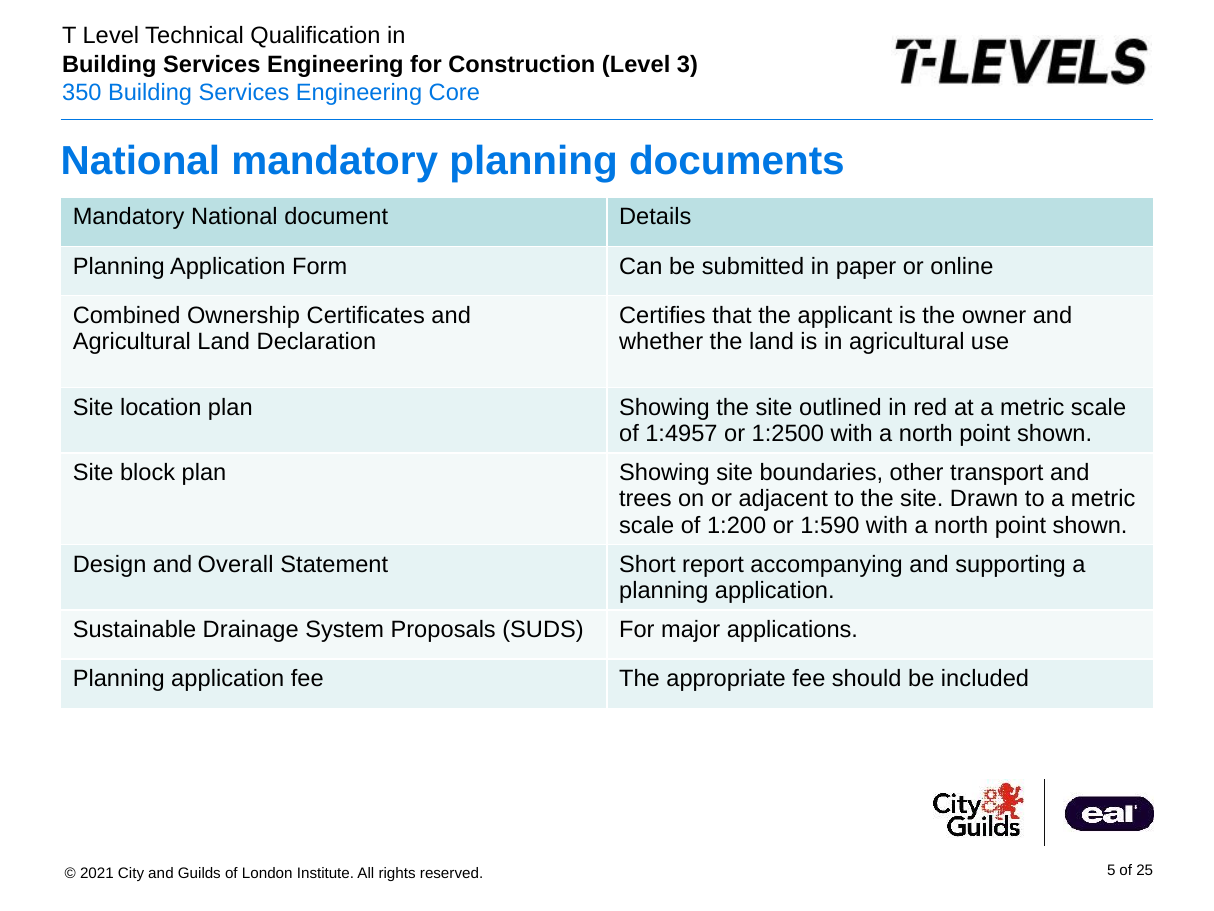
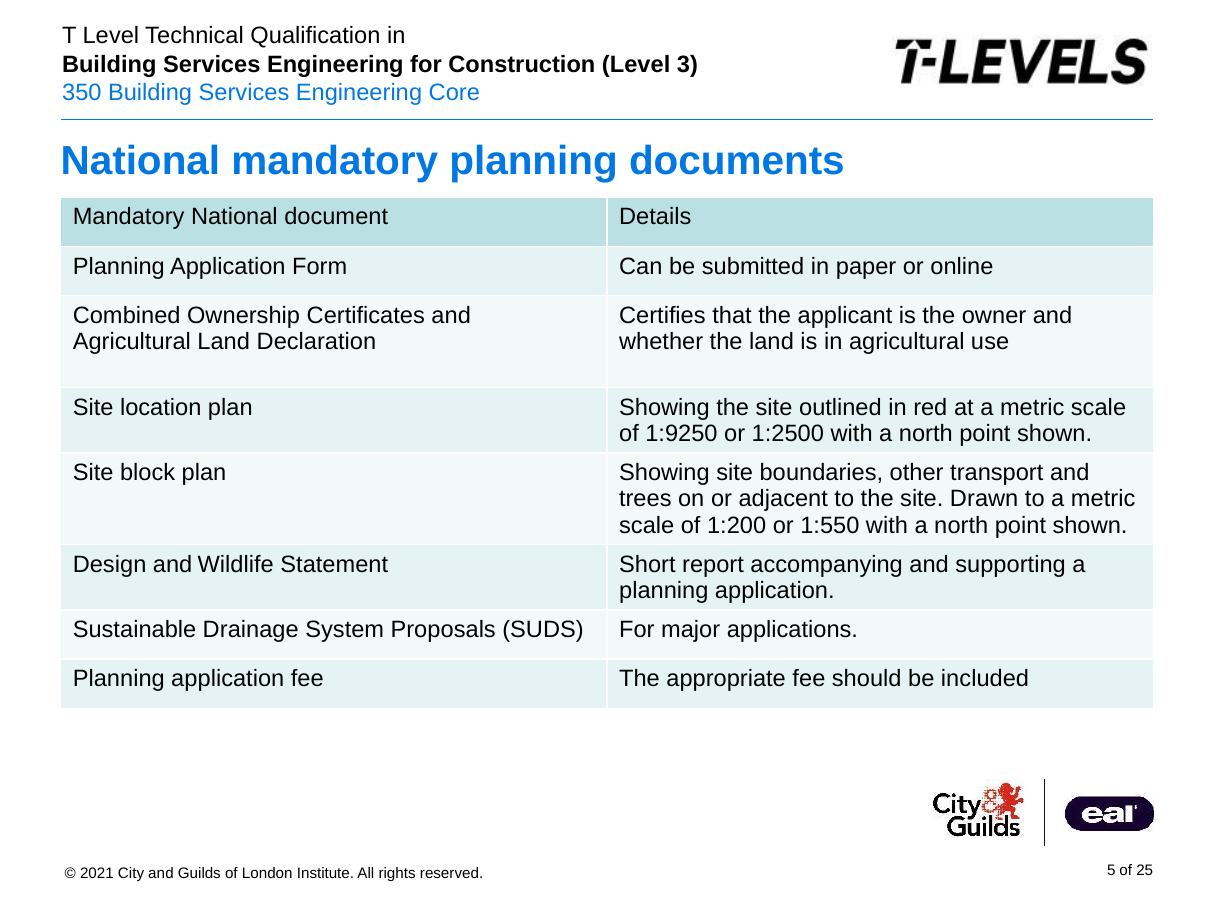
1:4957: 1:4957 -> 1:9250 (681, 434)
1:590: 1:590 -> 1:550 (830, 525)
Overall: Overall -> Wildlife (236, 564)
